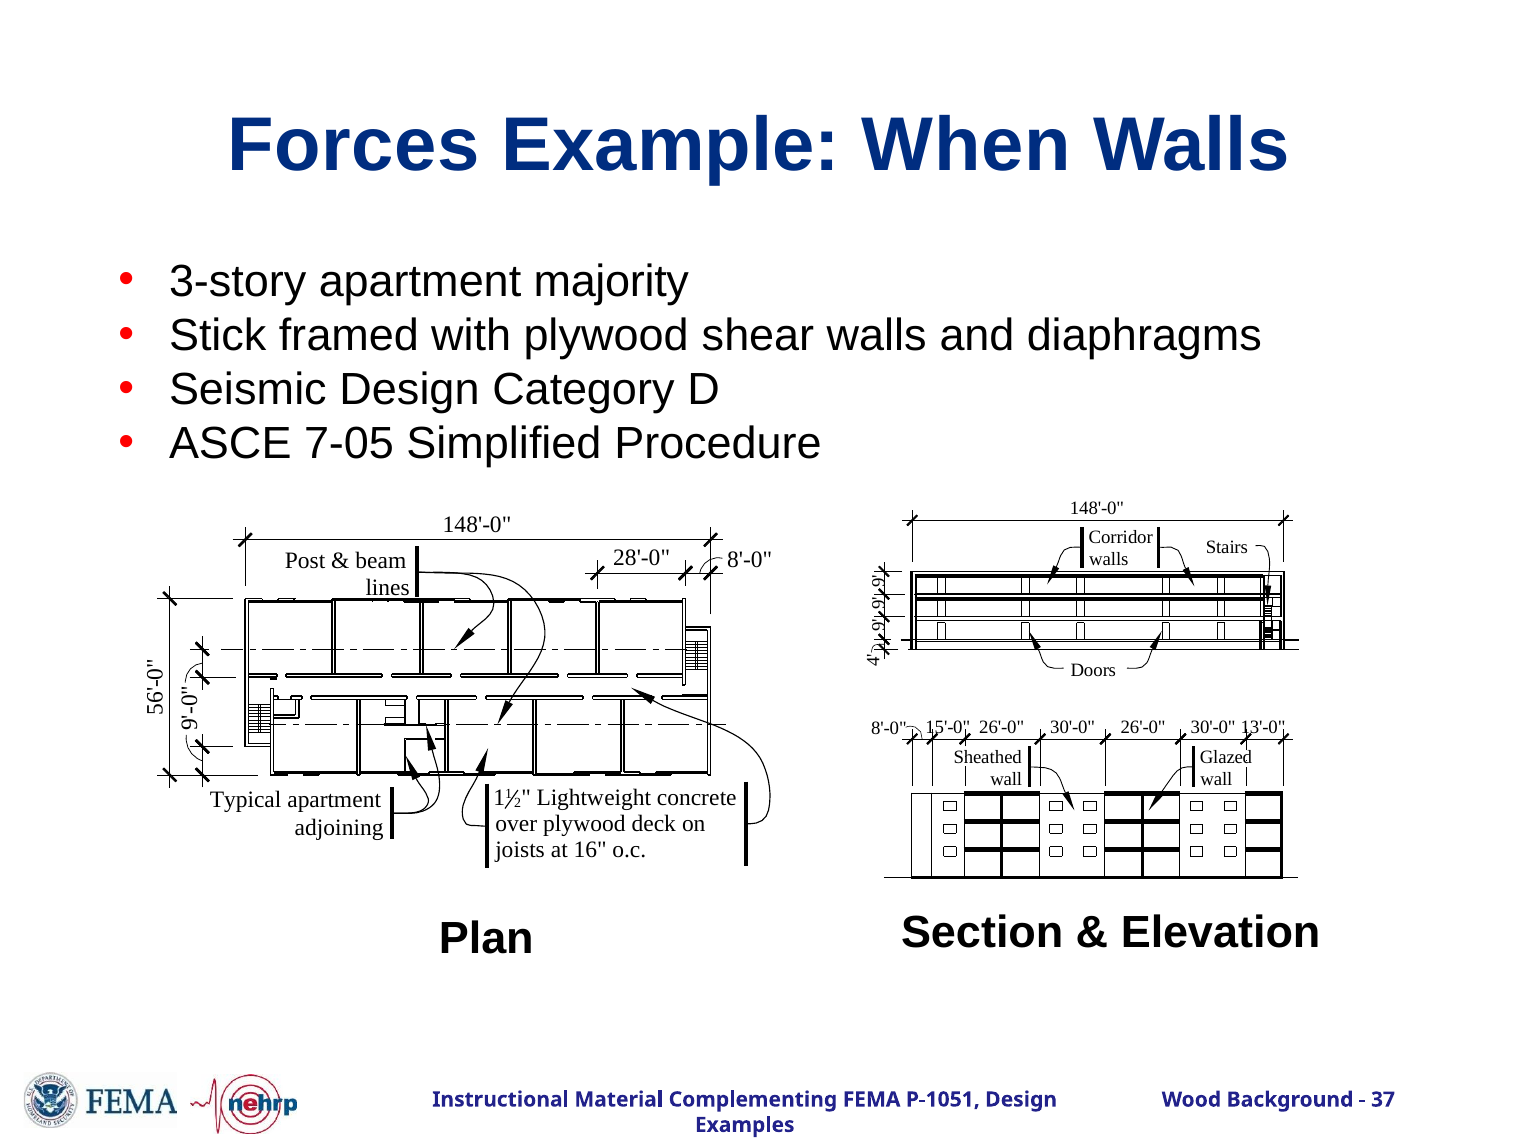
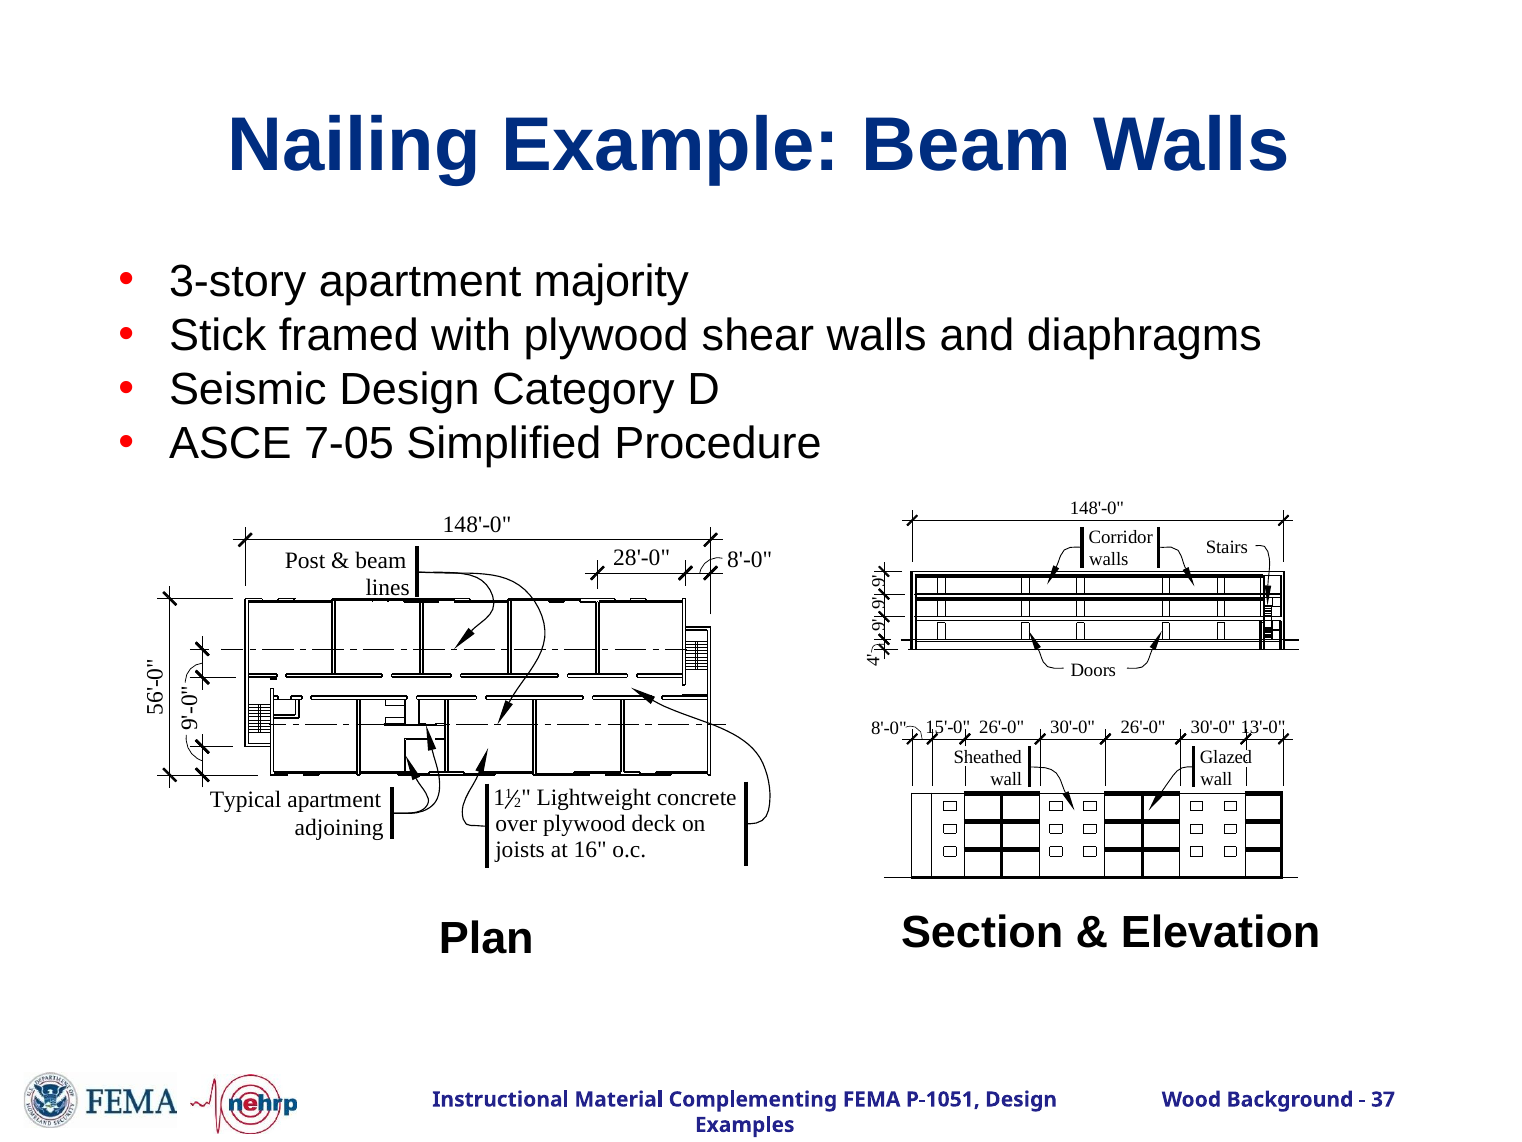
Forces: Forces -> Nailing (354, 145)
Example When: When -> Beam (966, 145)
